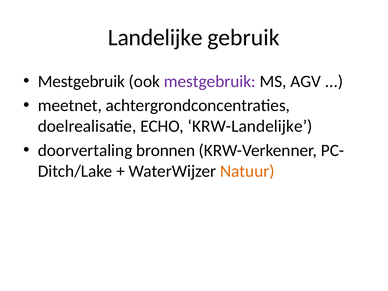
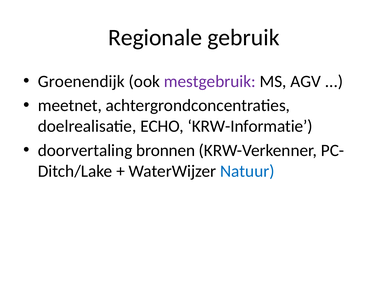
Landelijke: Landelijke -> Regionale (155, 38)
Mestgebruik: Mestgebruik -> Groenendijk (81, 81)
KRW-Landelijke: KRW-Landelijke -> KRW-Informatie (250, 126)
Natuur colour: orange -> blue (247, 171)
